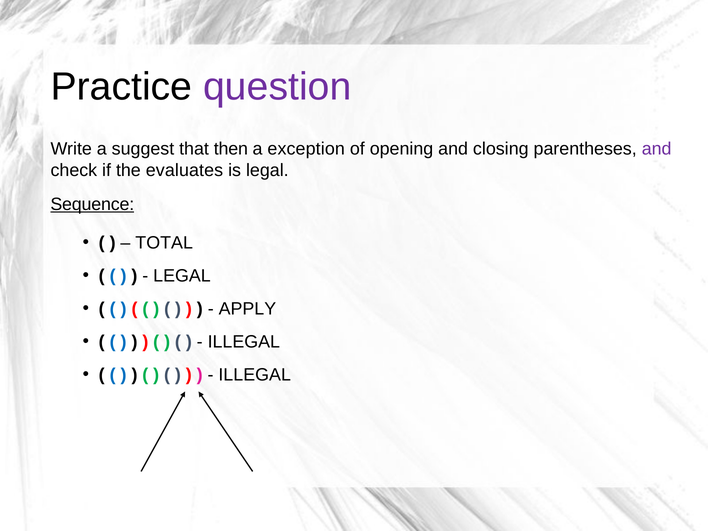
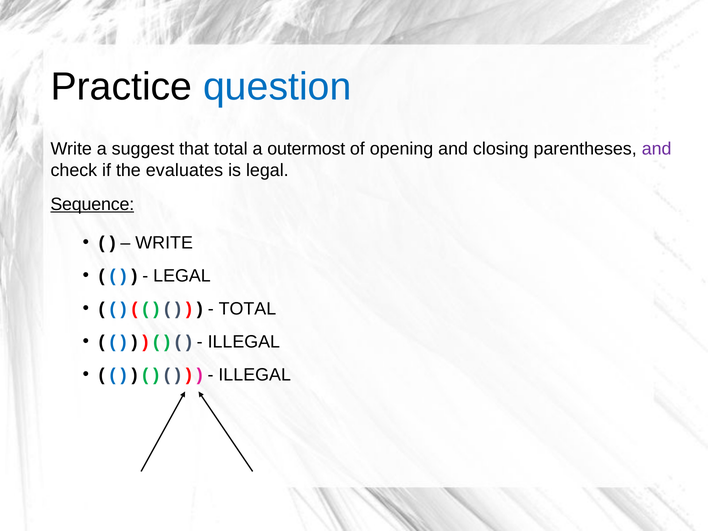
question colour: purple -> blue (277, 87)
that then: then -> total (231, 149)
exception: exception -> outermost (306, 149)
TOTAL: TOTAL -> WRITE (164, 243)
APPLY: APPLY -> TOTAL (247, 309)
